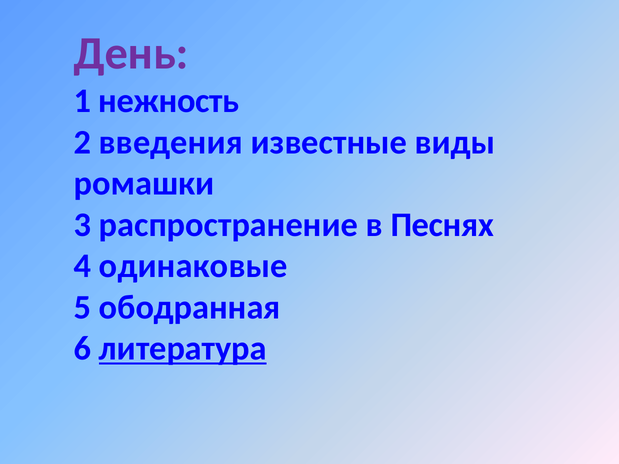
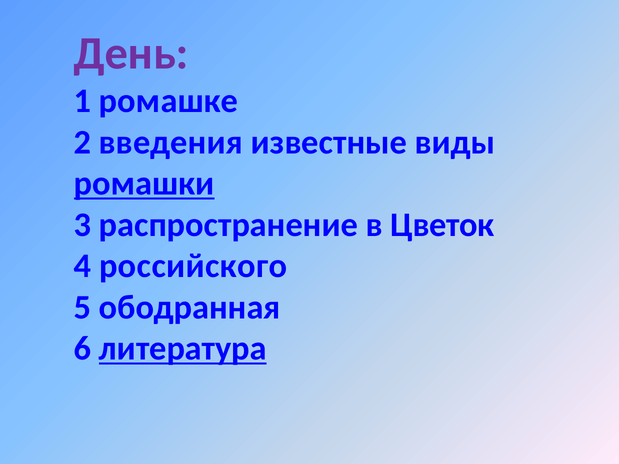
нежность: нежность -> ромашке (169, 101)
ромашки underline: none -> present (144, 184)
Песнях: Песнях -> Цветок (442, 225)
одинаковые: одинаковые -> российского (193, 266)
